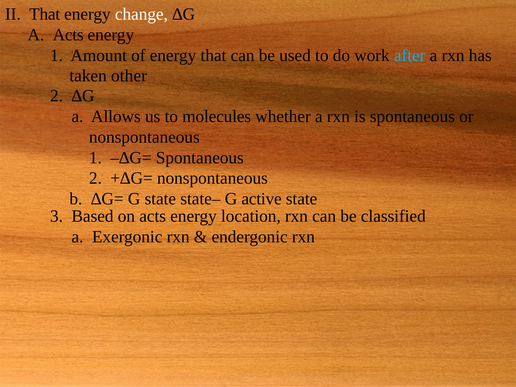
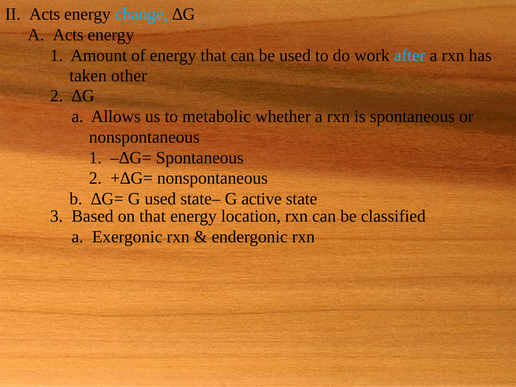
II That: That -> Acts (45, 14)
change colour: white -> light blue (141, 14)
molecules: molecules -> metabolic (217, 116)
G state: state -> used (160, 199)
on acts: acts -> that (153, 216)
